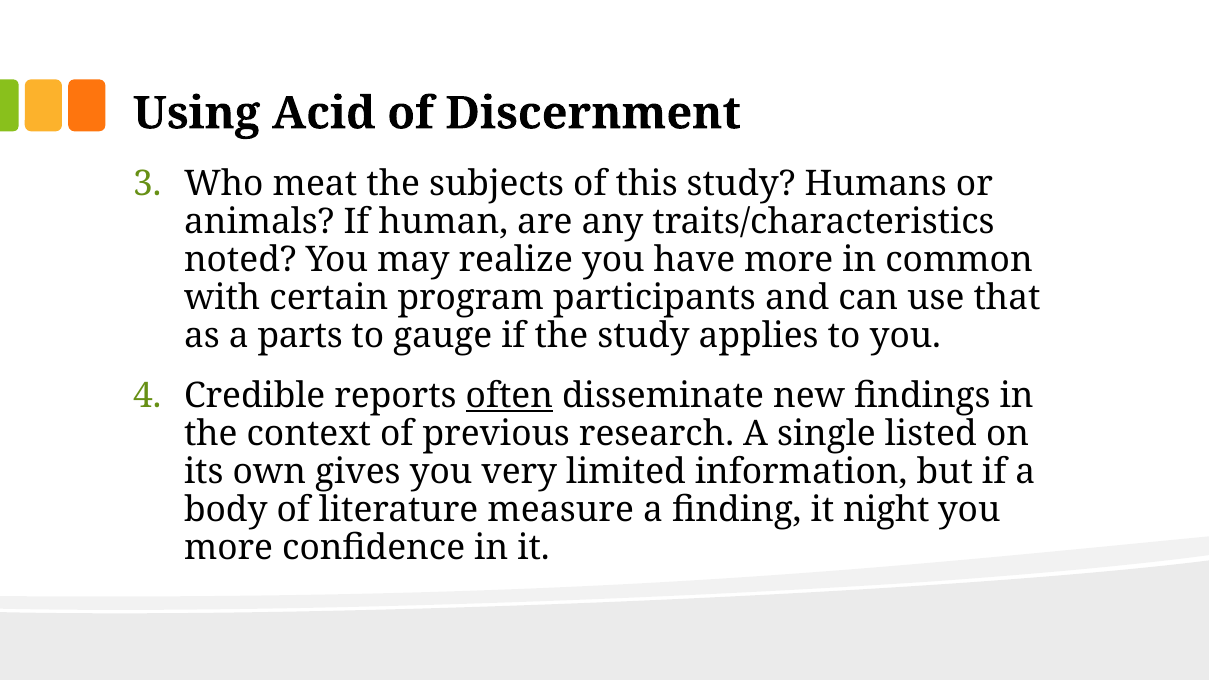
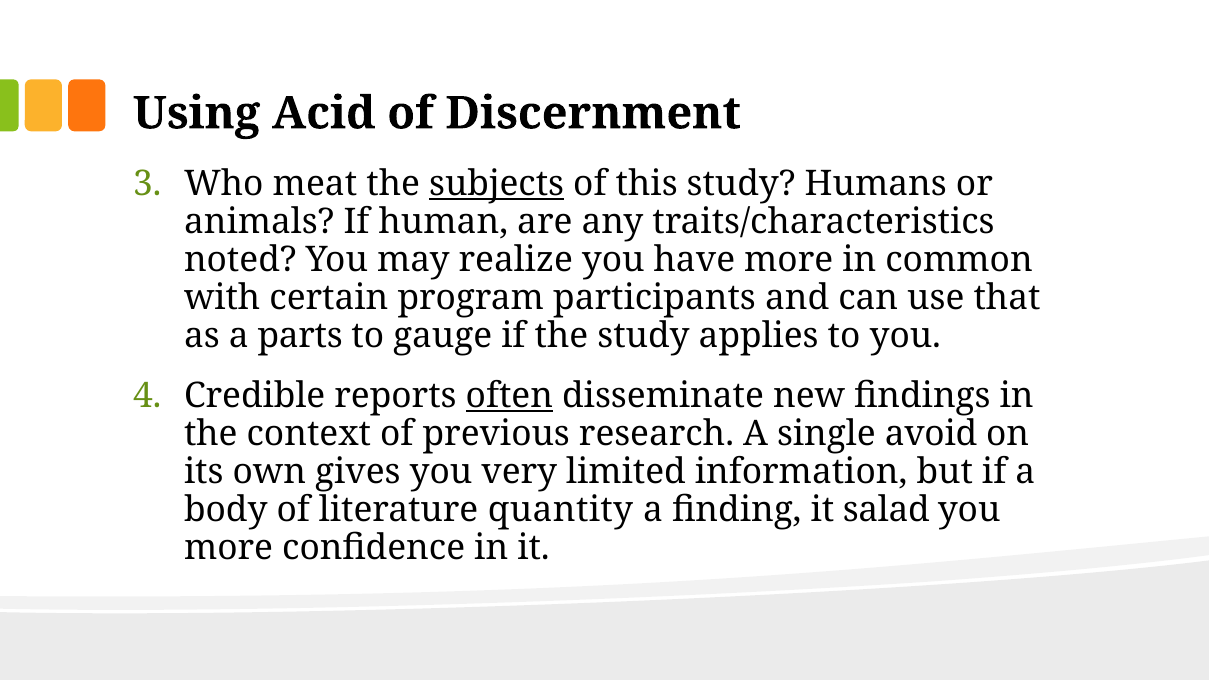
subjects underline: none -> present (497, 184)
listed: listed -> avoid (931, 434)
measure: measure -> quantity (561, 510)
night: night -> salad (886, 510)
